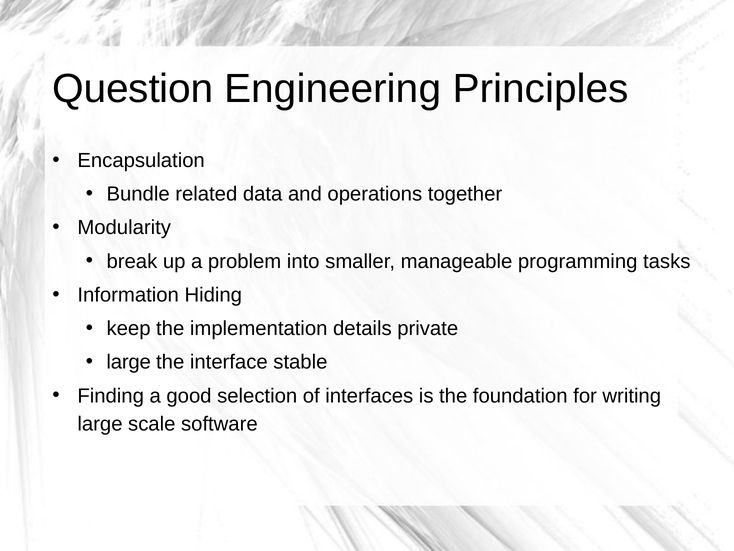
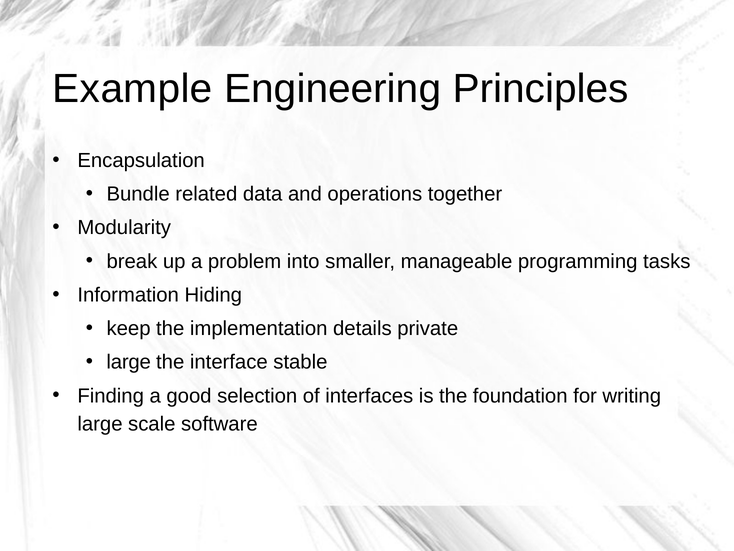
Question: Question -> Example (133, 89)
